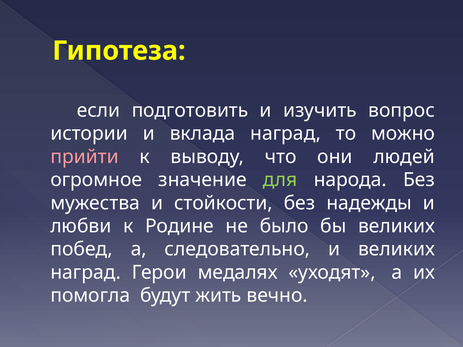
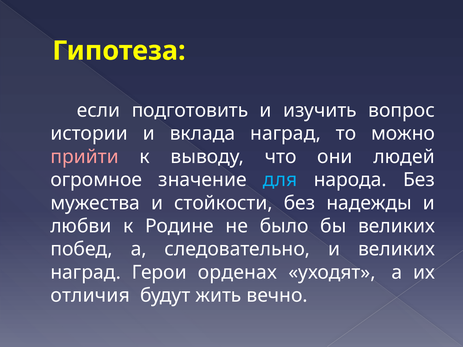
для colour: light green -> light blue (280, 180)
медалях: медалях -> орденах (237, 273)
помогла: помогла -> отличия (90, 296)
